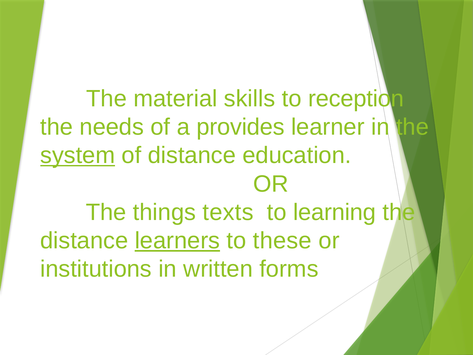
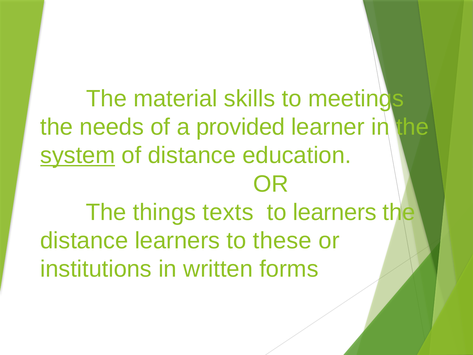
reception: reception -> meetings (356, 99)
provides: provides -> provided (241, 127)
to learning: learning -> learners (335, 212)
learners underline: present -> none (177, 241)
